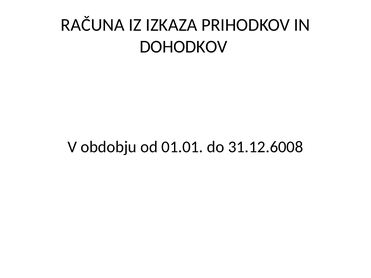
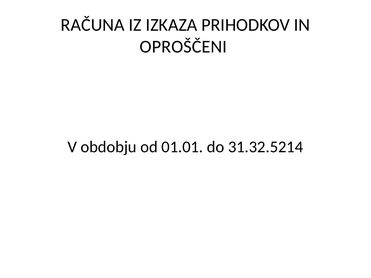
DOHODKOV: DOHODKOV -> OPROŠČENI (183, 47)
31.12.6008: 31.12.6008 -> 31.32.5214 (266, 147)
